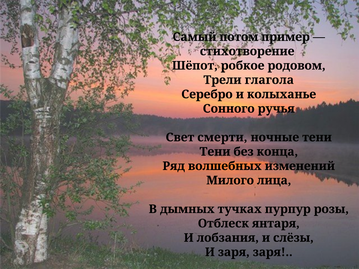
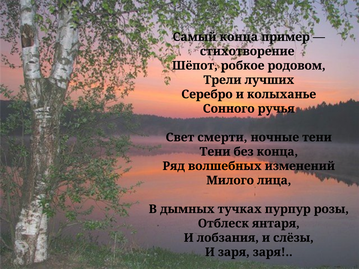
Самый потом: потом -> конца (239, 37)
глагола: глагола -> лучших (269, 80)
